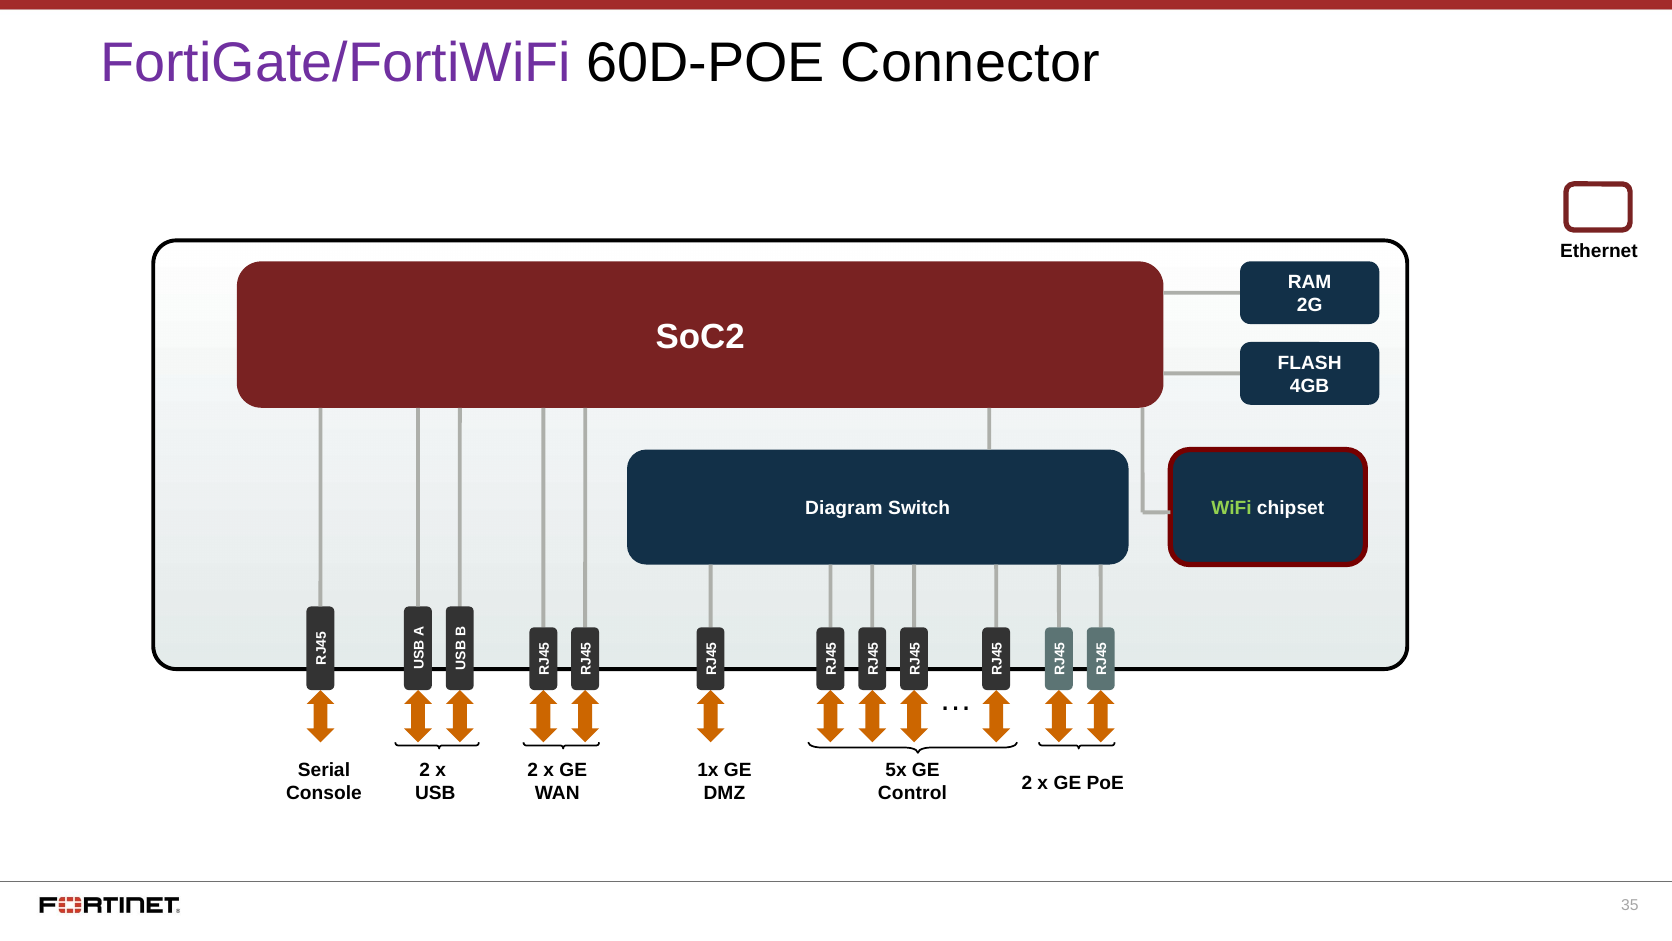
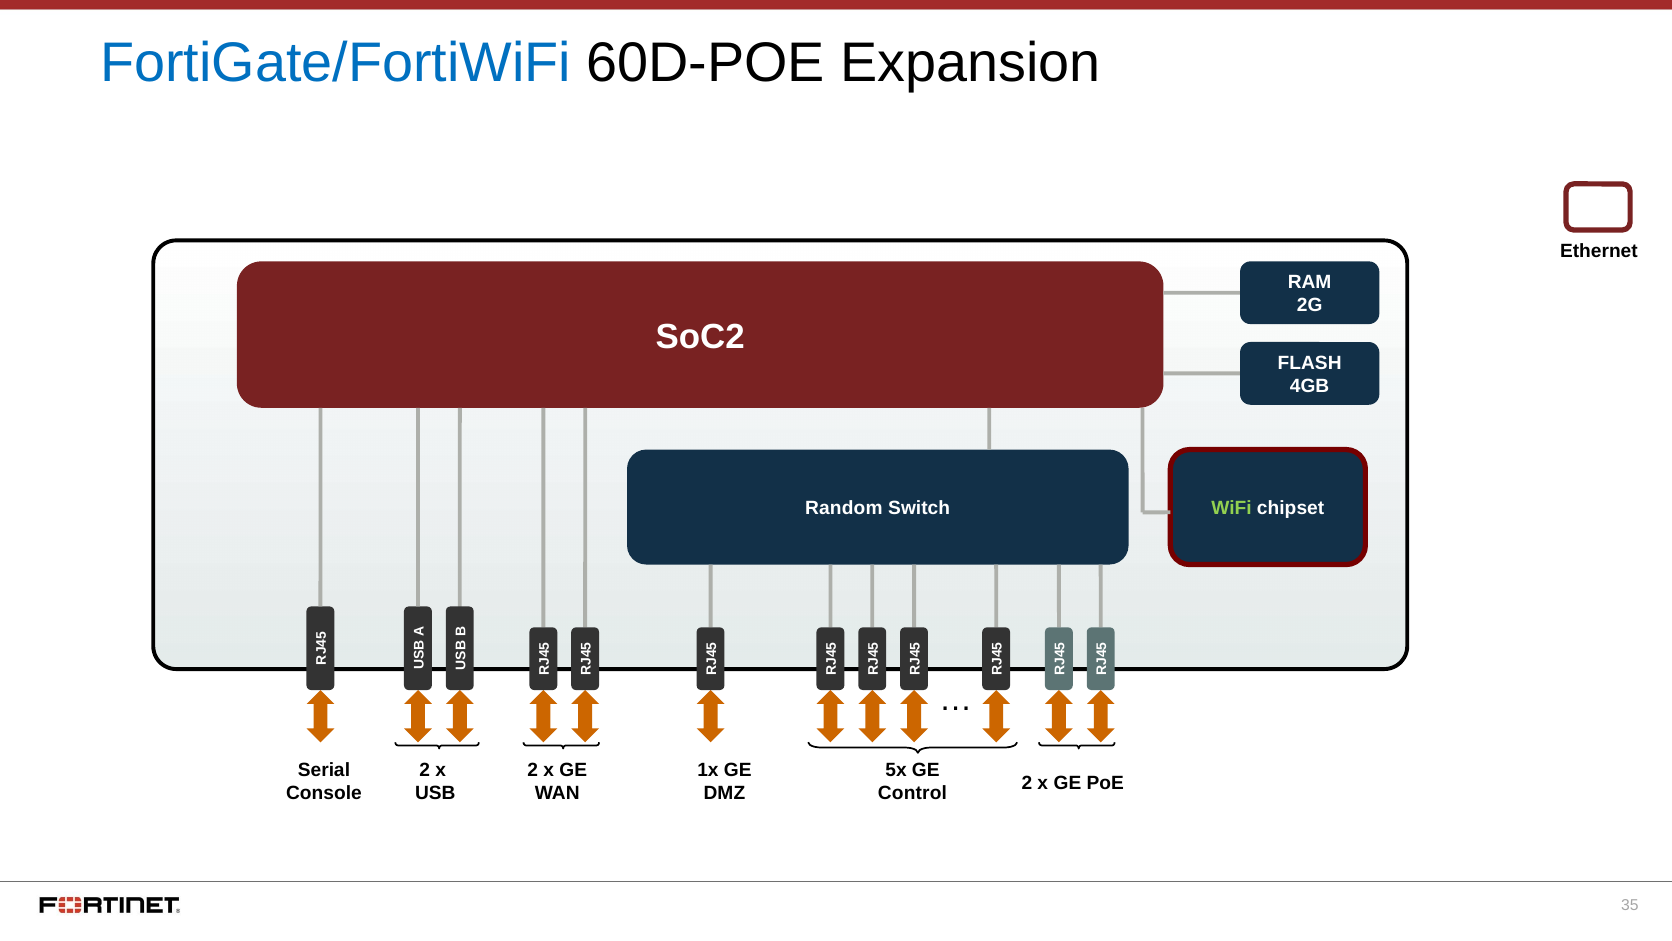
FortiGate/FortiWiFi colour: purple -> blue (336, 63)
Connector: Connector -> Expansion (971, 63)
Diagram: Diagram -> Random (844, 508)
